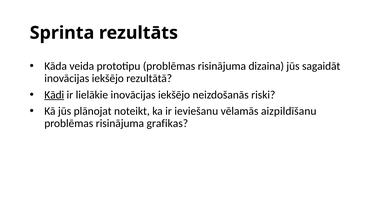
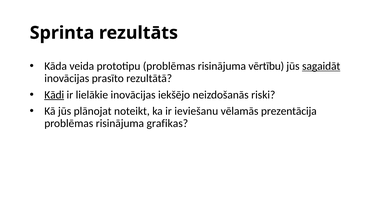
dizaina: dizaina -> vērtību (266, 66)
sagaidāt underline: none -> present (321, 66)
iekšējo: iekšējo -> prasīto (108, 78)
aizpildīšanu: aizpildīšanu -> prezentācija (289, 111)
